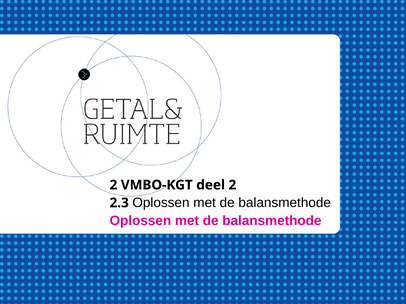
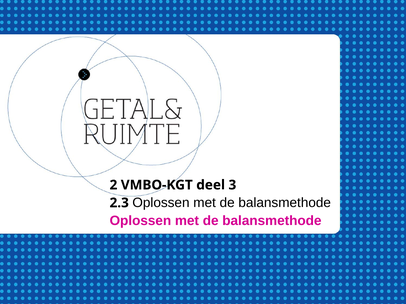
deel 2: 2 -> 3 (232, 185)
